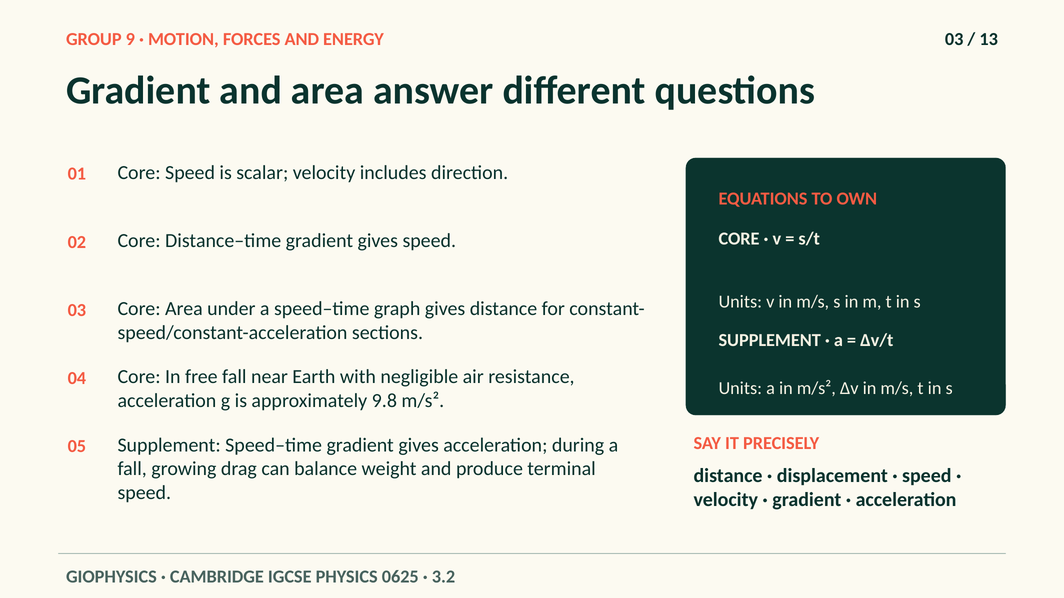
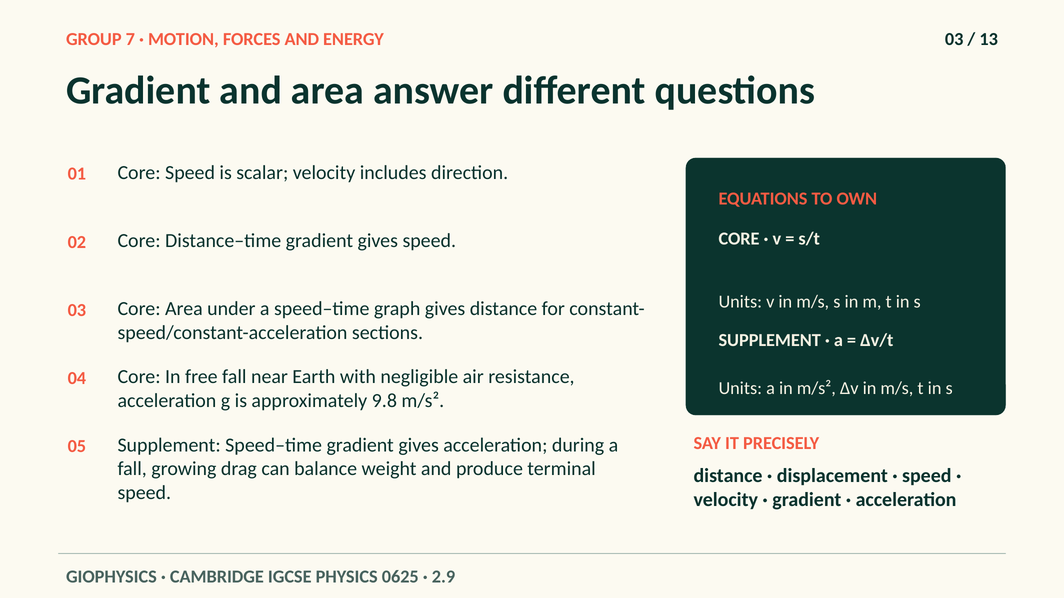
9: 9 -> 7 (130, 39)
3.2: 3.2 -> 2.9 (443, 577)
